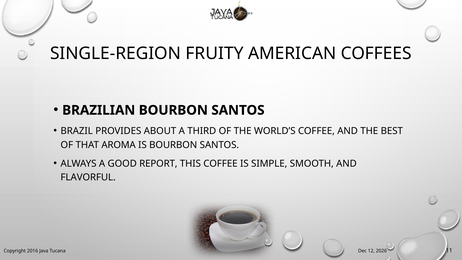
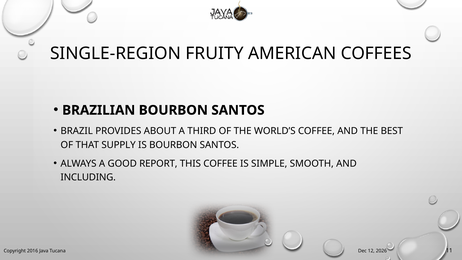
AROMA: AROMA -> SUPPLY (119, 145)
FLAVORFUL: FLAVORFUL -> INCLUDING (88, 177)
